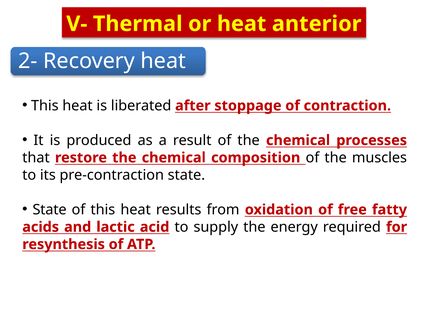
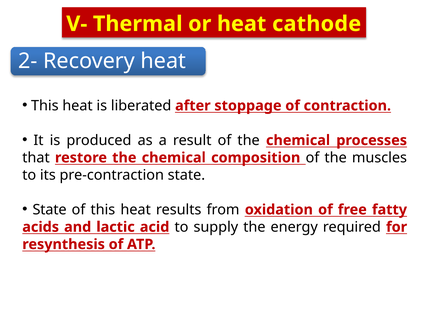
anterior: anterior -> cathode (317, 24)
